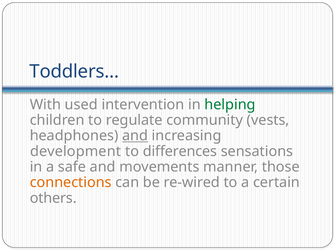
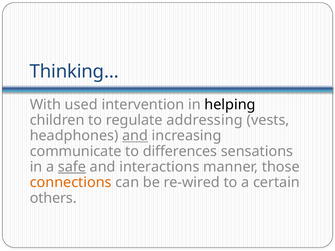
Toddlers…: Toddlers… -> Thinking… (74, 72)
helping colour: green -> black (230, 105)
community: community -> addressing (205, 120)
development: development -> communicate (76, 151)
safe underline: none -> present (72, 167)
movements: movements -> interactions (159, 167)
